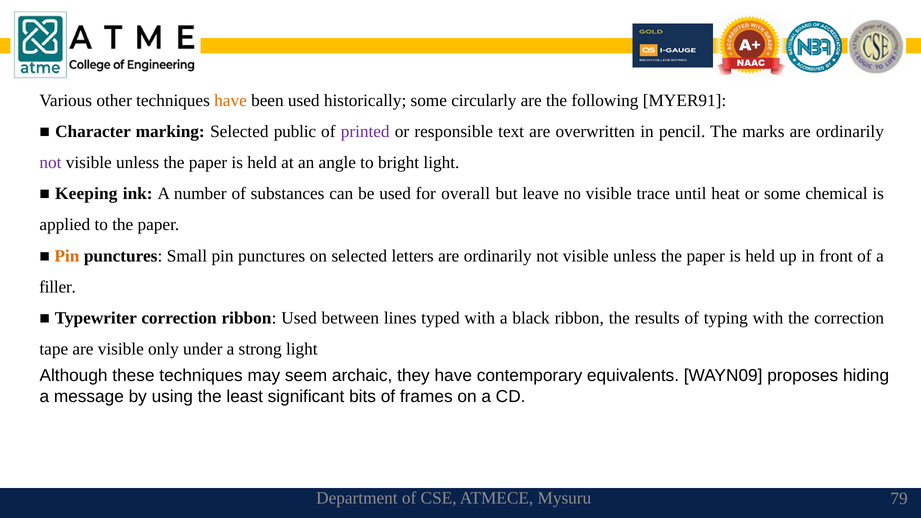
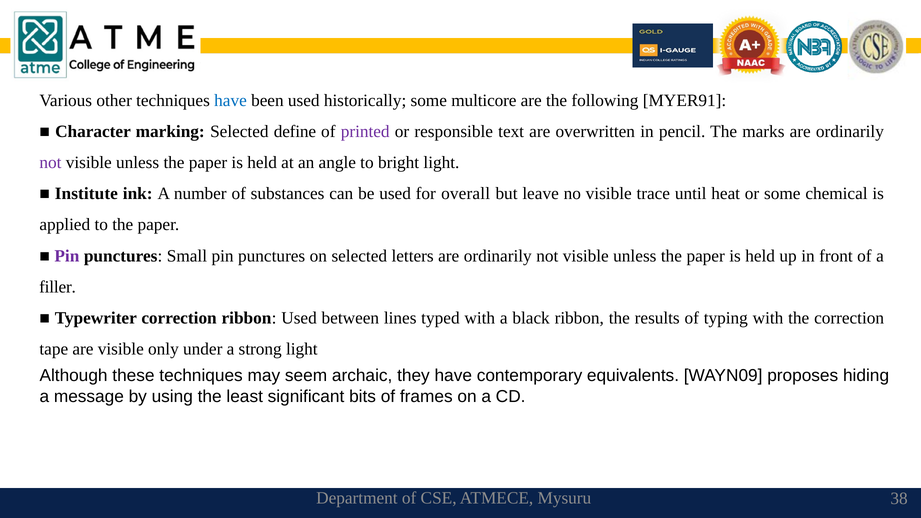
have colour: orange -> blue (231, 100)
circularly: circularly -> multicore (484, 100)
public: public -> define (295, 132)
Keeping: Keeping -> Institute (86, 194)
Pin colour: orange -> purple (67, 256)
79: 79 -> 38 (899, 498)
